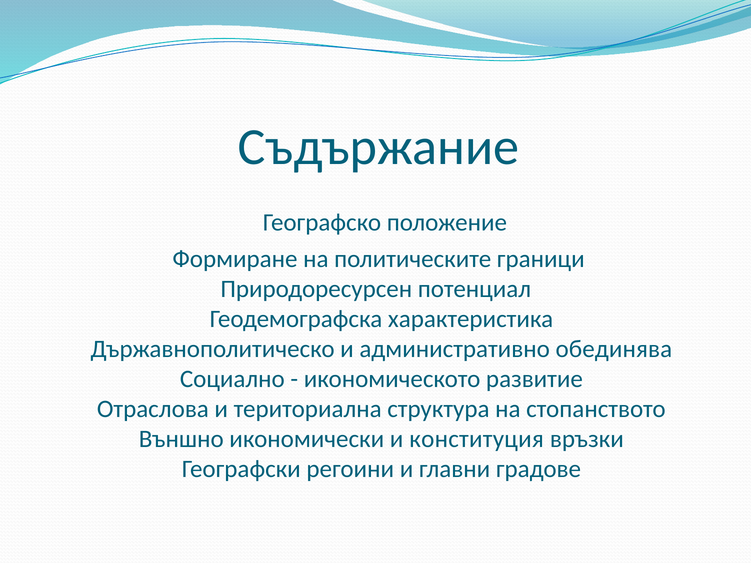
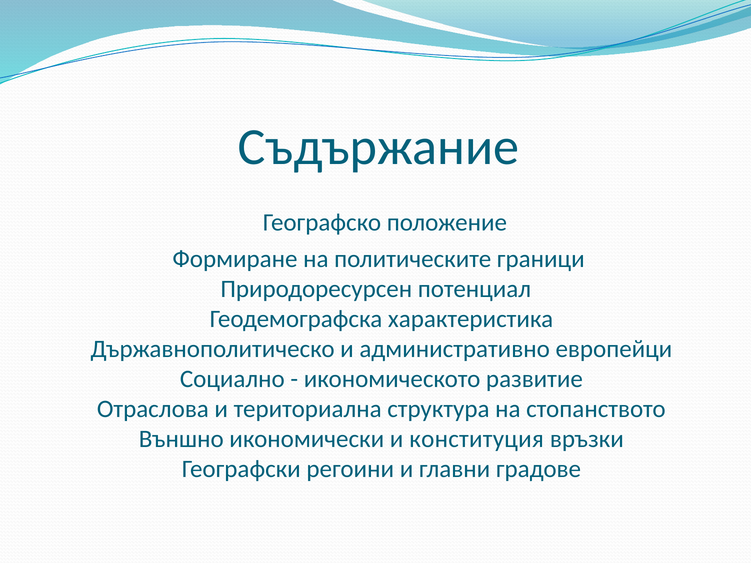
обединява: обединява -> европейци (614, 349)
